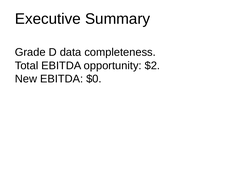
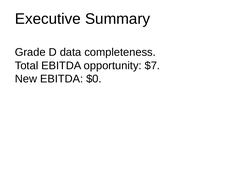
$2: $2 -> $7 (152, 65)
